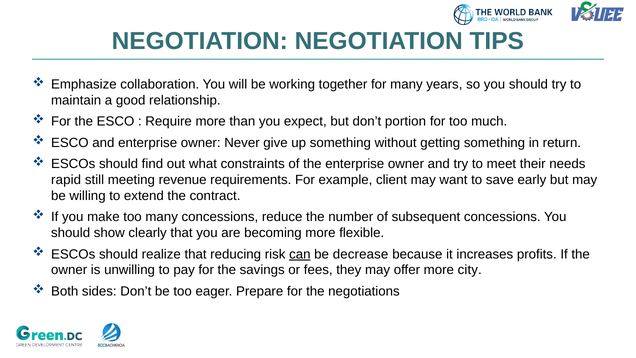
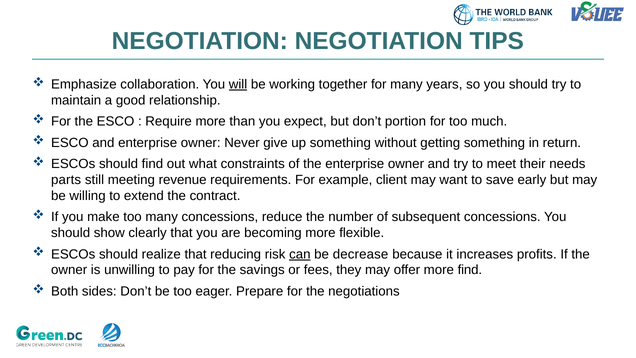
will underline: none -> present (238, 84)
rapid: rapid -> parts (66, 180)
more city: city -> find (470, 270)
